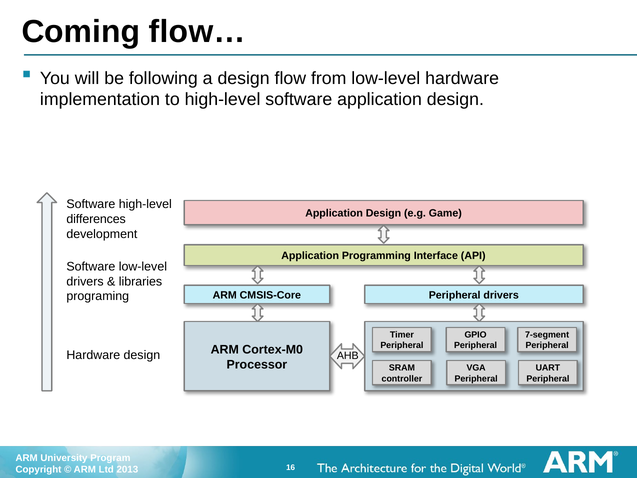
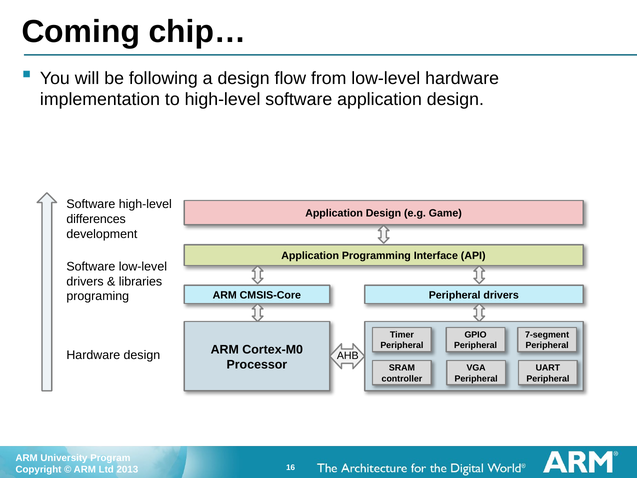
flow…: flow… -> chip… (197, 32)
